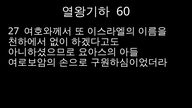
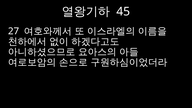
60: 60 -> 45 (123, 12)
